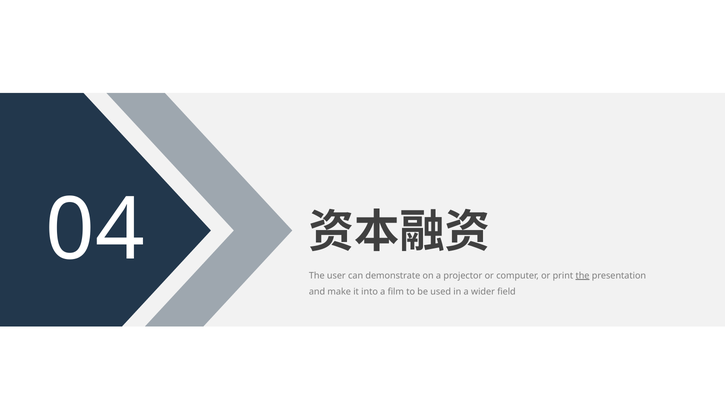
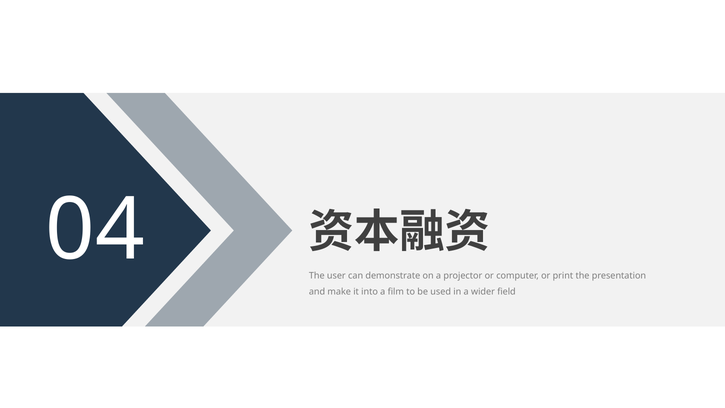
the underline: present -> none (582, 275)
